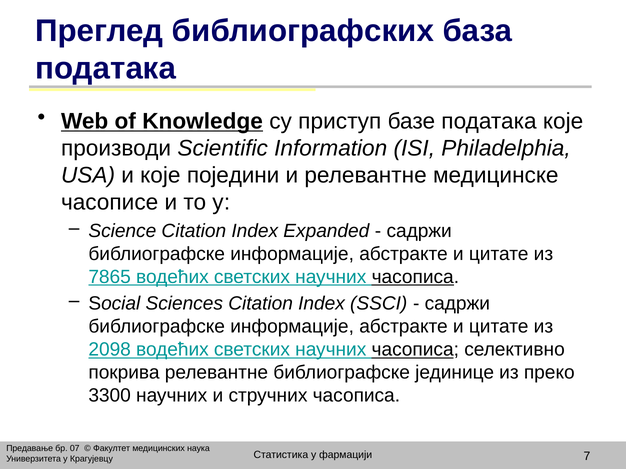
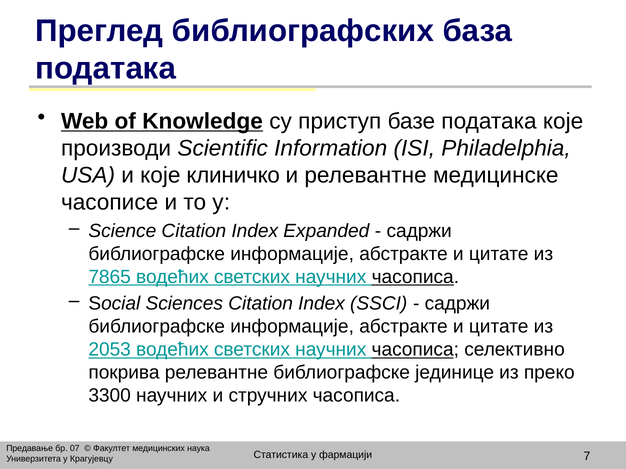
поједини: поједини -> клиничко (233, 176)
2098: 2098 -> 2053 (110, 350)
